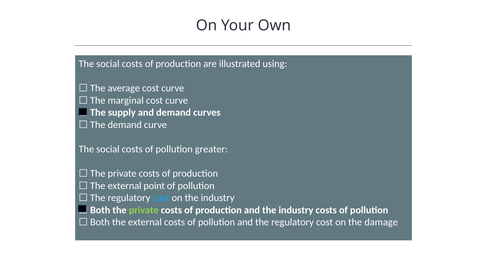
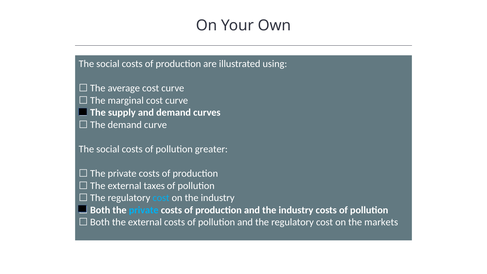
point: point -> taxes (154, 186)
private colour: light green -> light blue (144, 210)
damage: damage -> markets (381, 222)
